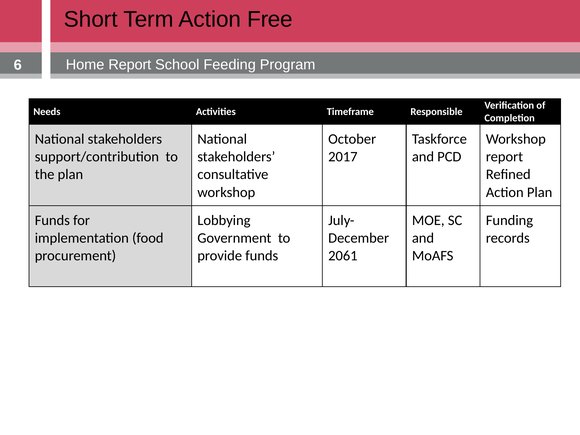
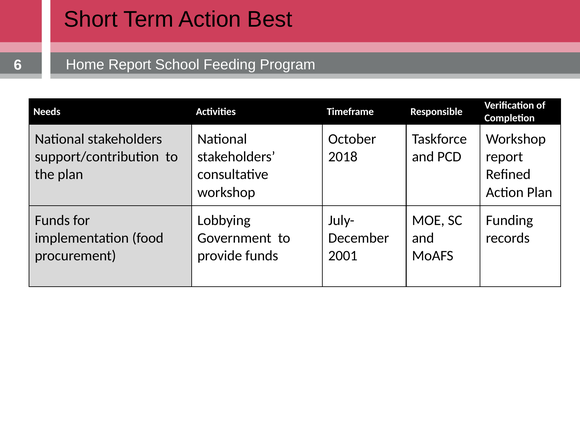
Free: Free -> Best (270, 20)
2017: 2017 -> 2018 (343, 157)
2061: 2061 -> 2001 (343, 256)
